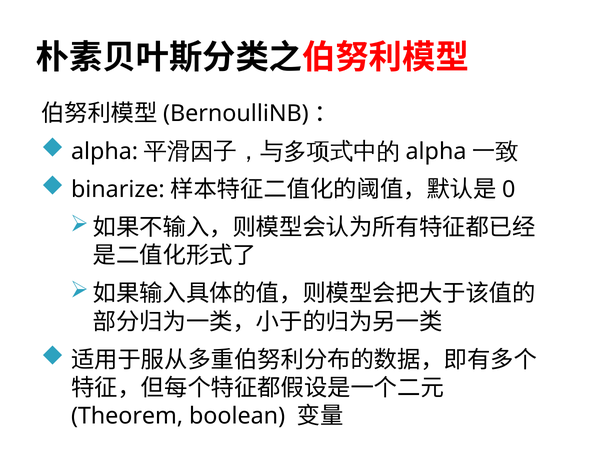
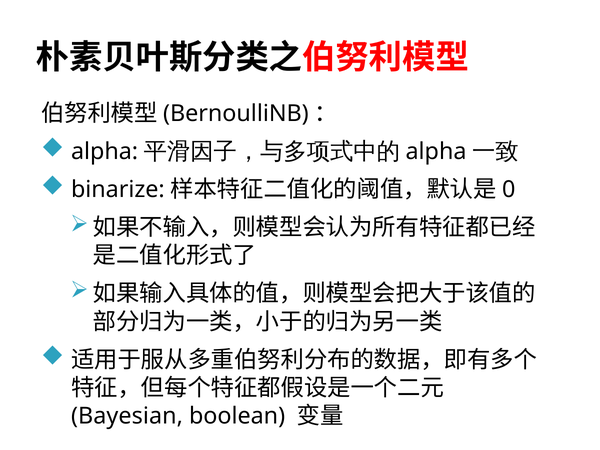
Theorem: Theorem -> Bayesian (127, 416)
